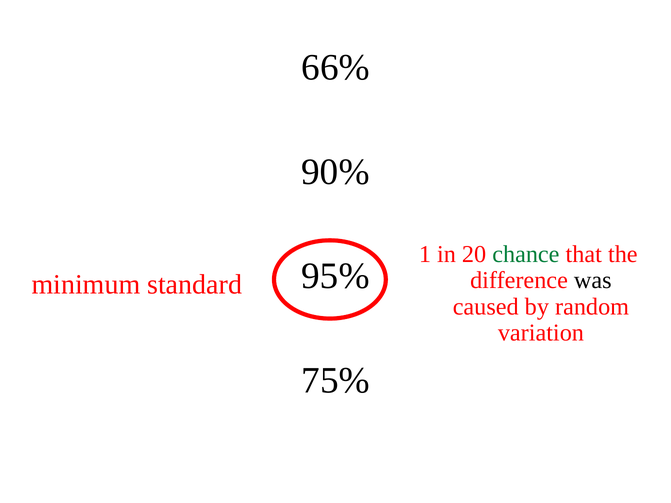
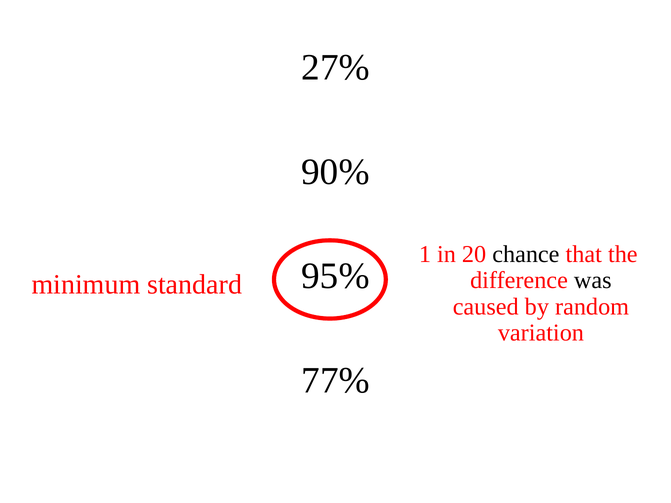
66%: 66% -> 27% (336, 67)
chance colour: green -> black (526, 254)
75%: 75% -> 77% (336, 381)
